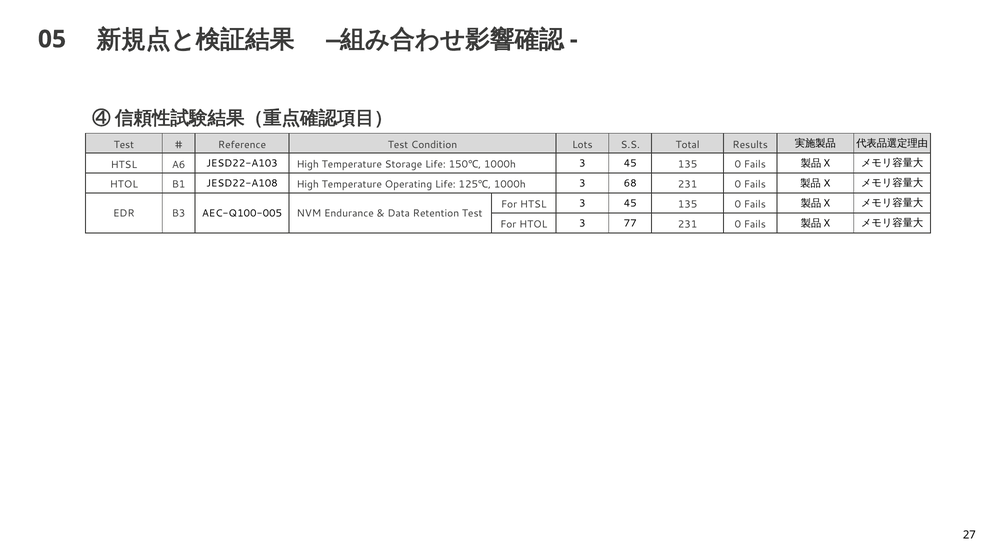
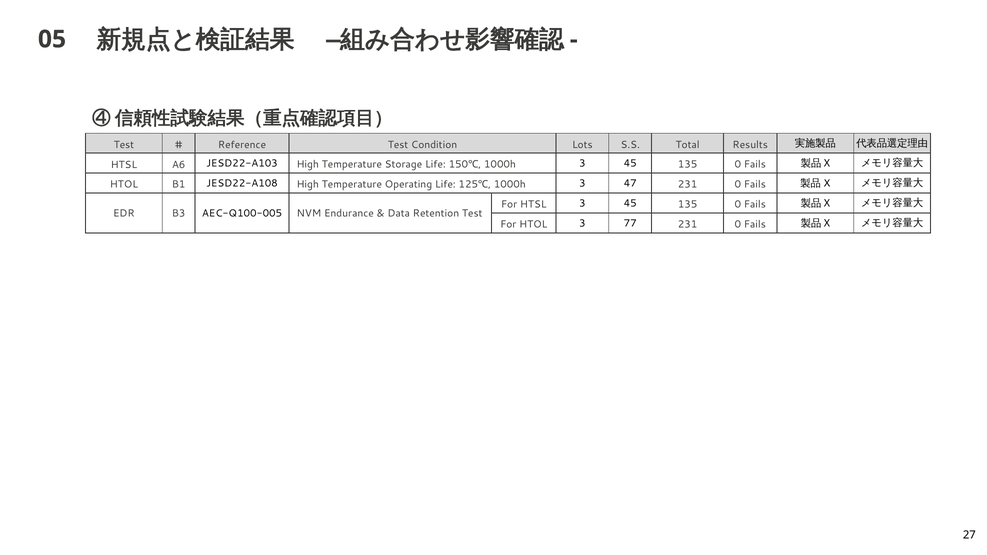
68: 68 -> 47 (630, 184)
